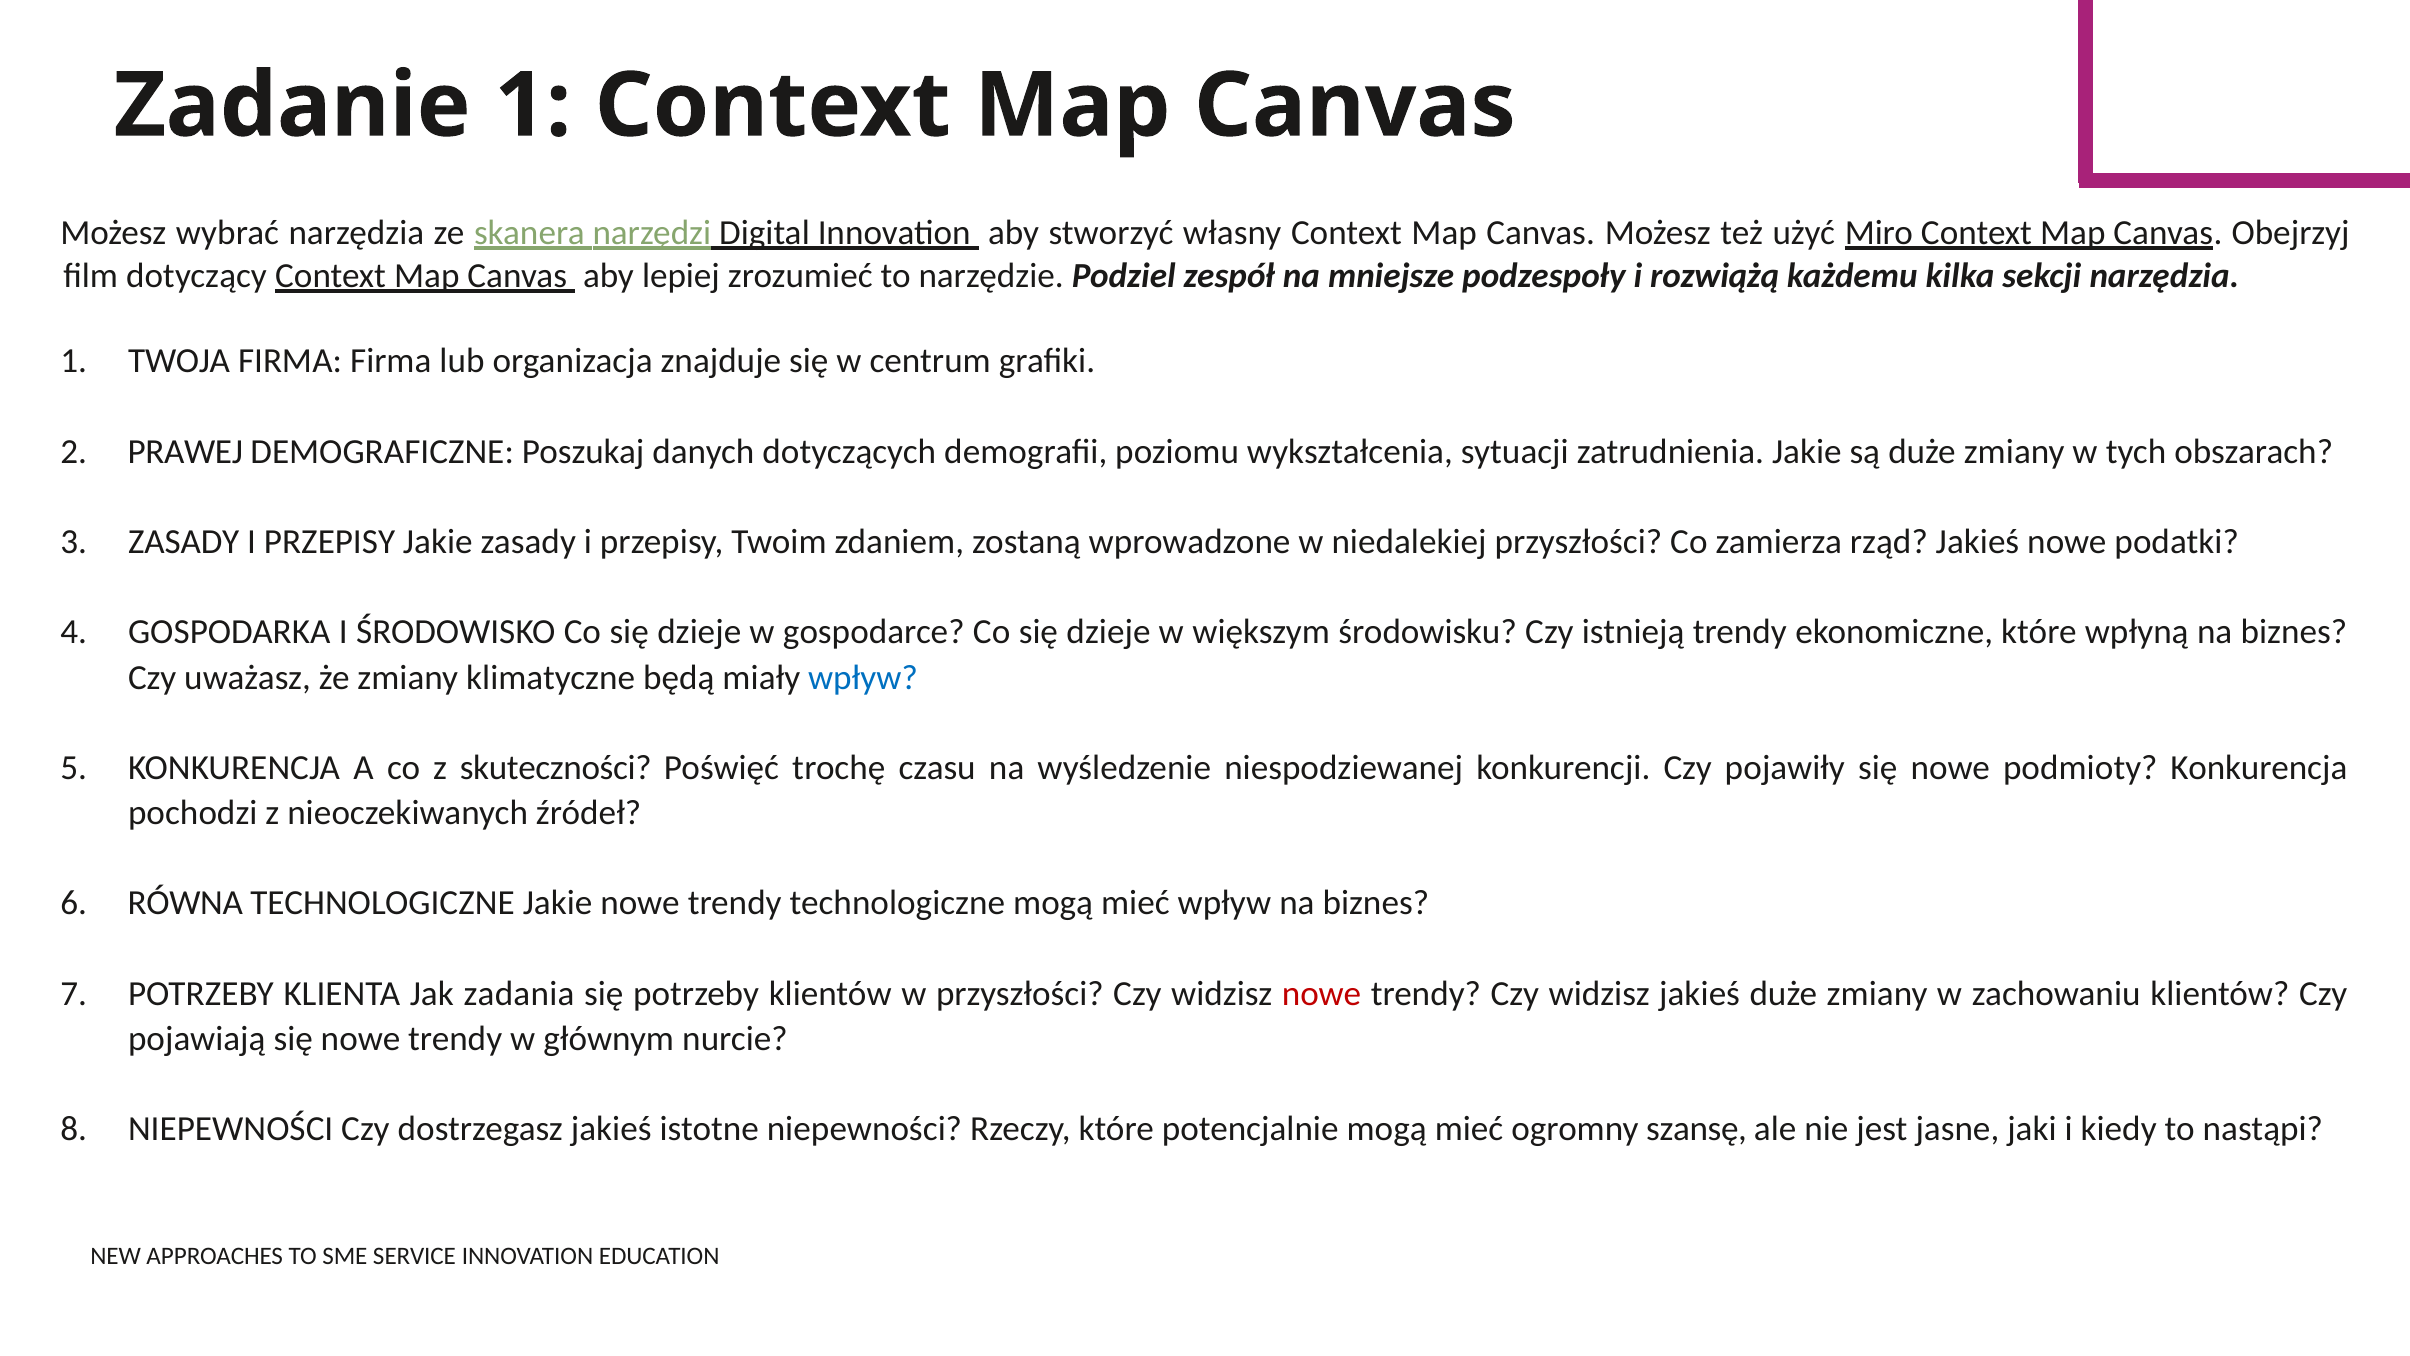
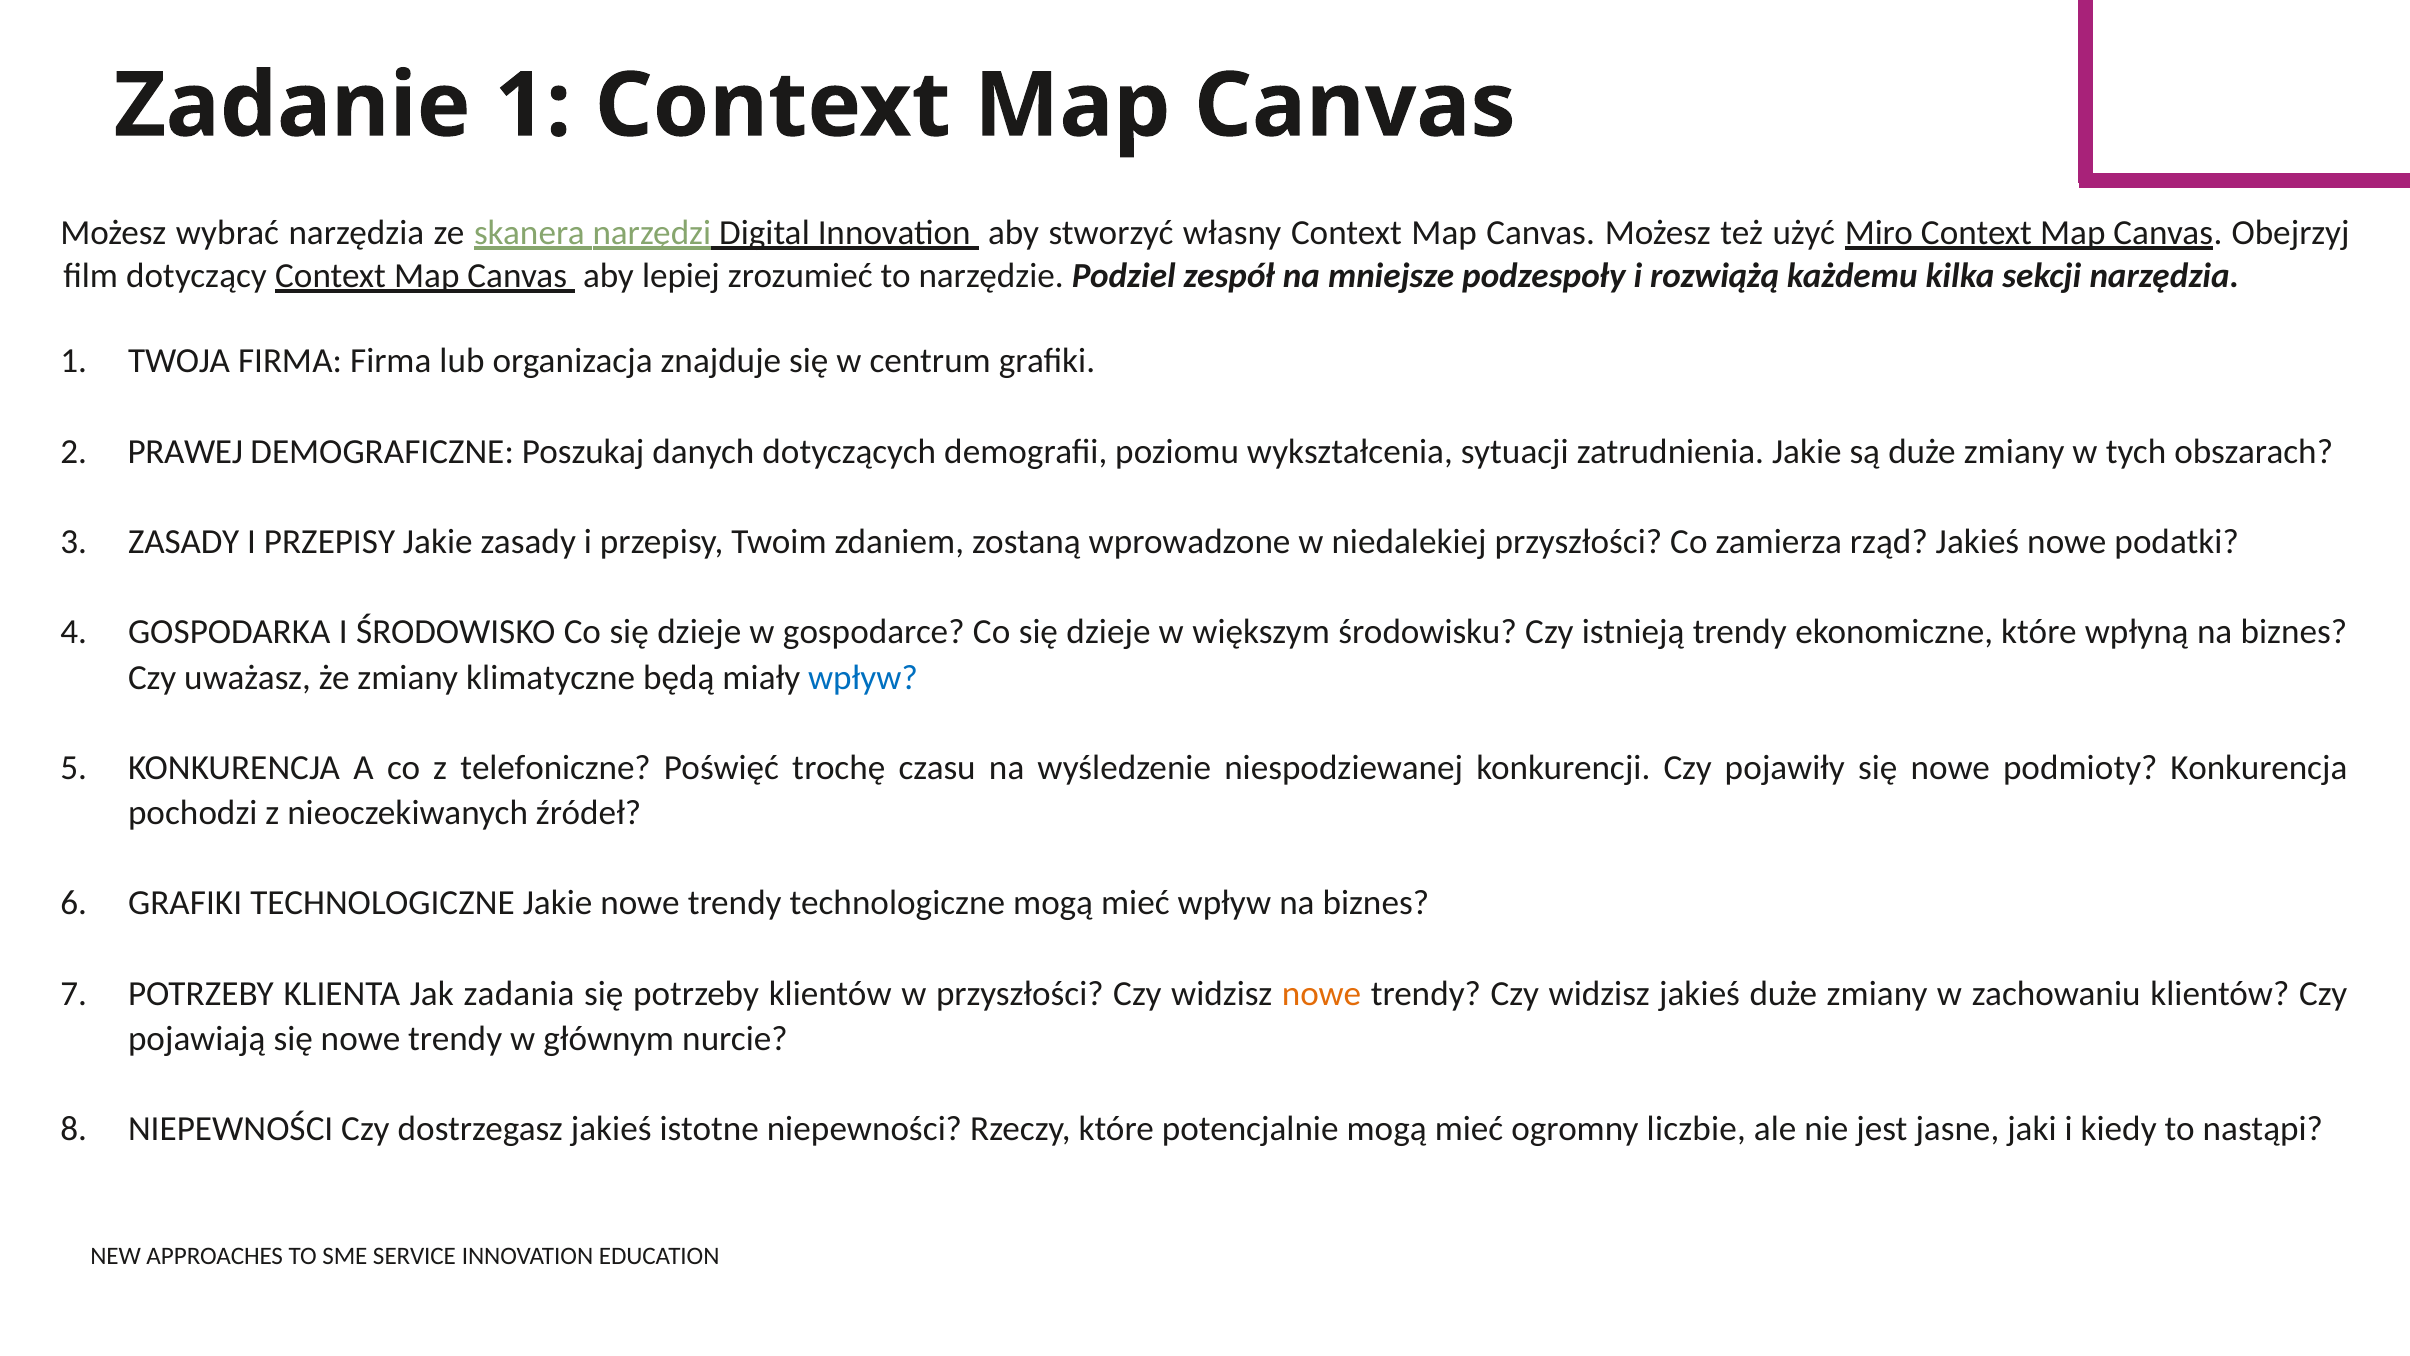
skuteczności: skuteczności -> telefoniczne (556, 768)
RÓWNA: RÓWNA -> GRAFIKI (185, 903)
nowe colour: red -> orange (1322, 993)
szansę: szansę -> liczbie (1696, 1129)
